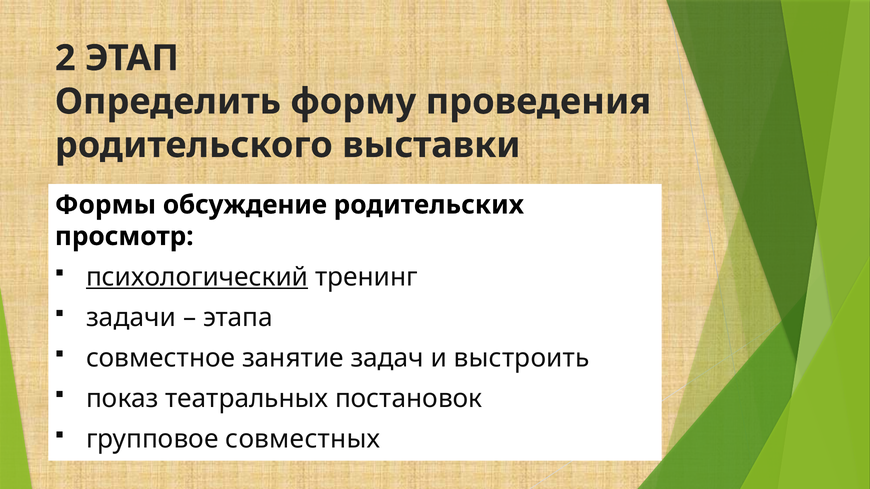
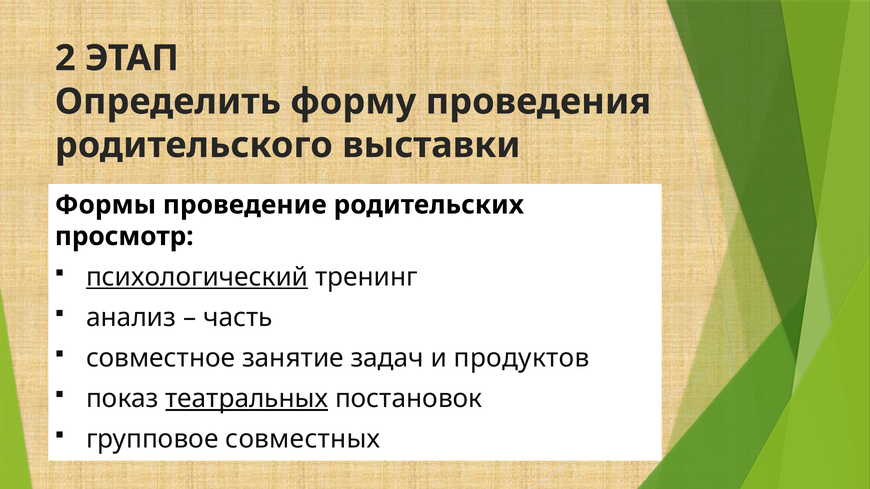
обсуждение: обсуждение -> проведение (245, 205)
задачи: задачи -> анализ (131, 318)
этапа: этапа -> часть (238, 318)
выстроить: выстроить -> продуктов (522, 358)
театральных underline: none -> present (247, 399)
